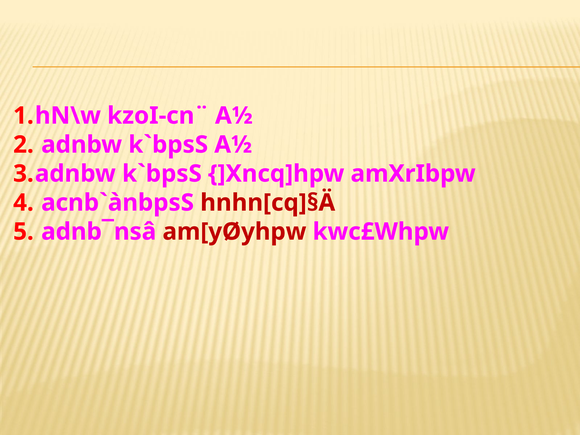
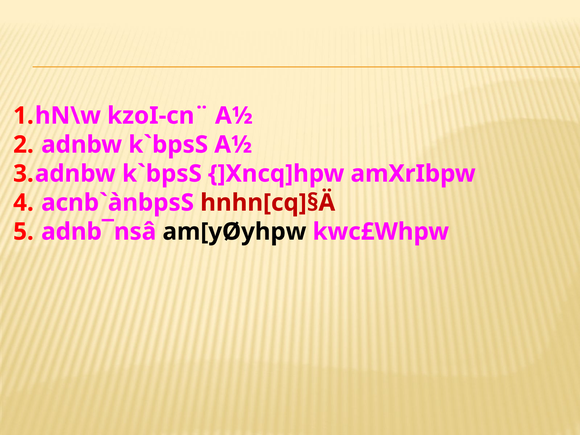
am[yØyhpw colour: red -> black (234, 232)
